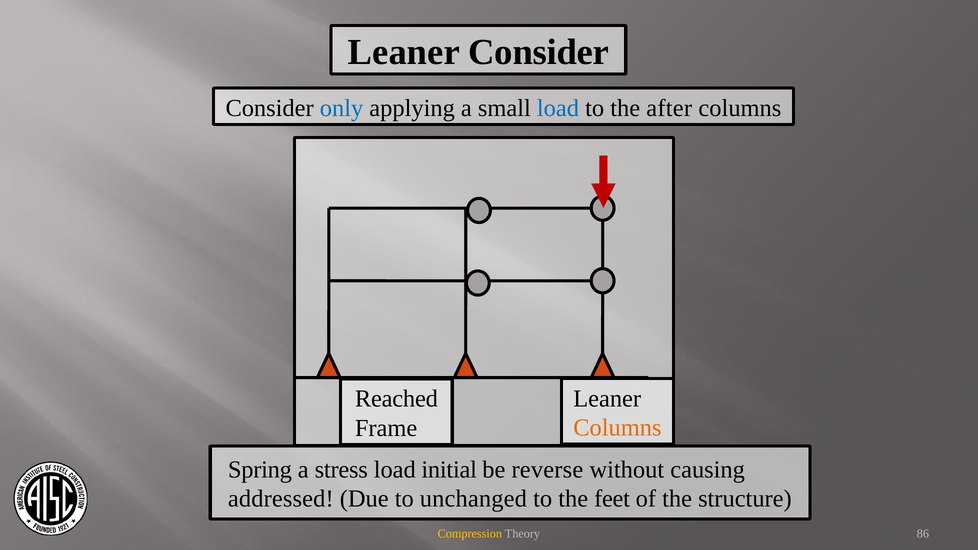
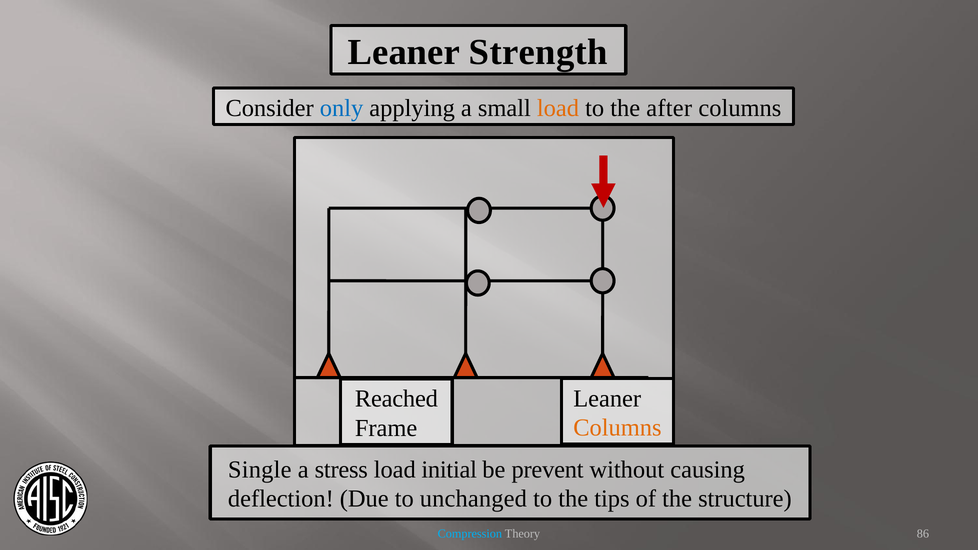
Leaner Consider: Consider -> Strength (538, 52)
load colour: blue -> orange (558, 108)
Spring: Spring -> Single (260, 470)
reverse: reverse -> prevent (548, 470)
addressed: addressed -> deflection (281, 499)
feet: feet -> tips (612, 499)
Compression colour: yellow -> light blue (470, 534)
